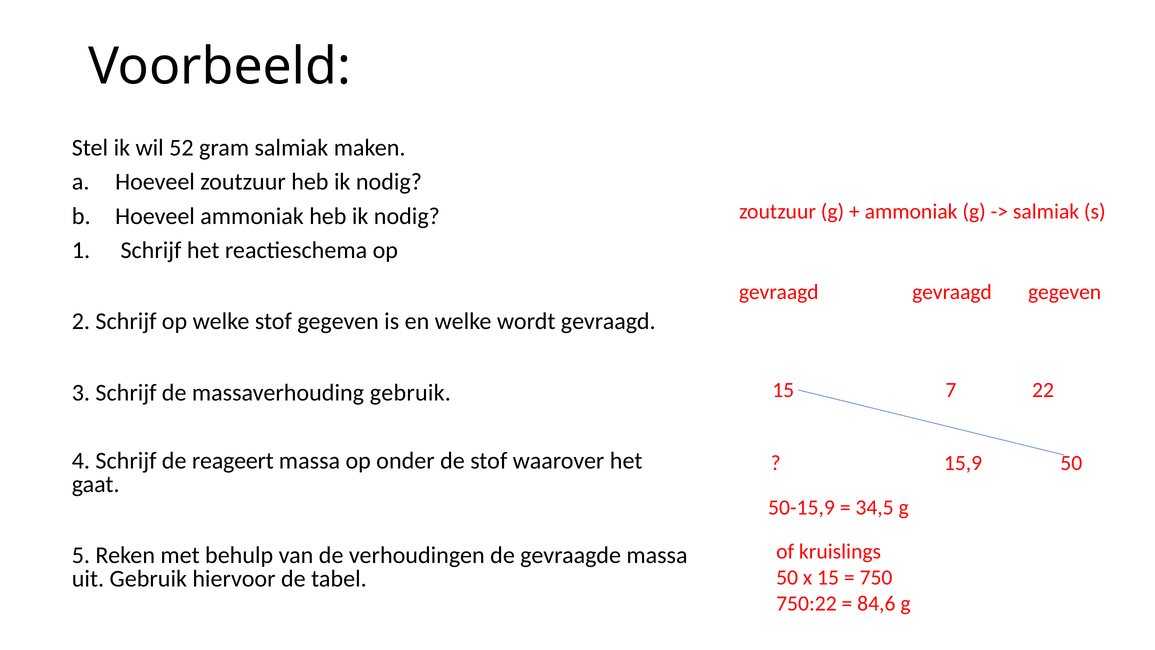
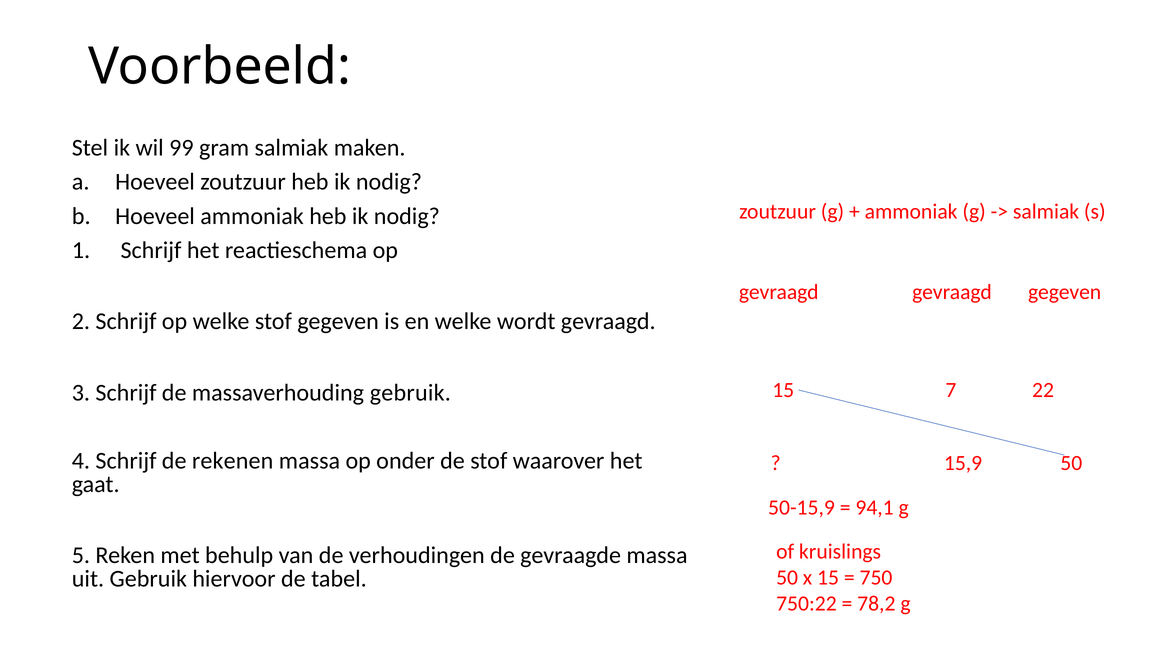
52: 52 -> 99 (181, 148)
reageert: reageert -> rekenen (233, 461)
34,5: 34,5 -> 94,1 (875, 507)
84,6: 84,6 -> 78,2 (876, 603)
